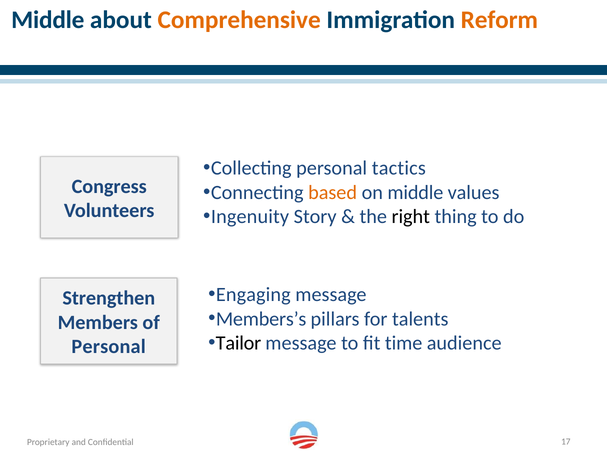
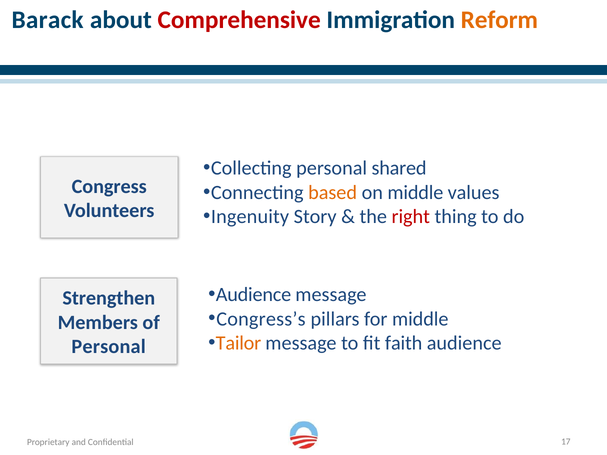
Middle: Middle -> Barack (48, 20)
Comprehensive colour: orange -> red (239, 20)
tactics: tactics -> shared (399, 168)
right colour: black -> red (411, 217)
Engaging: Engaging -> Audience (253, 295)
Members’s: Members’s -> Congress’s (261, 319)
for talents: talents -> middle (420, 319)
Tailor colour: black -> orange (238, 343)
time: time -> faith (404, 343)
